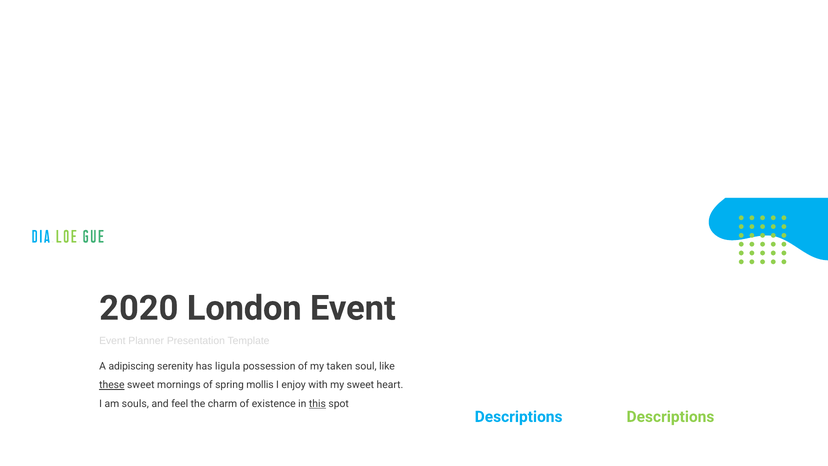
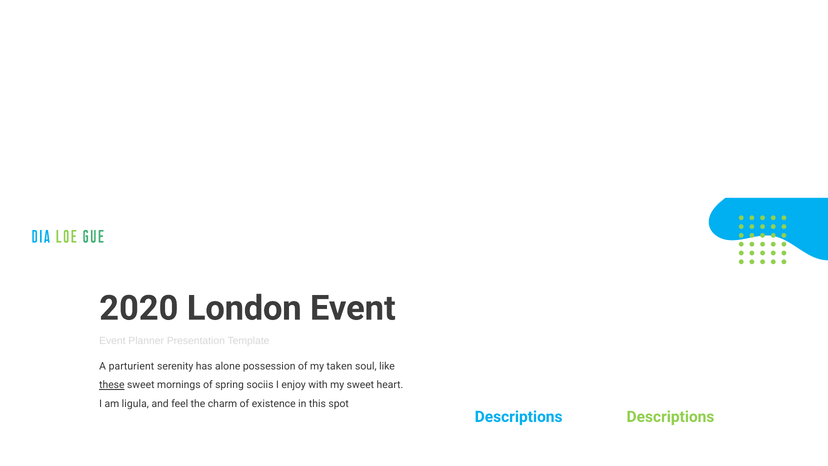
adipiscing: adipiscing -> parturient (131, 366)
ligula: ligula -> alone (228, 366)
mollis: mollis -> sociis (260, 385)
souls: souls -> ligula (135, 403)
this underline: present -> none (317, 403)
